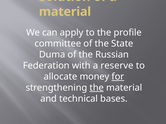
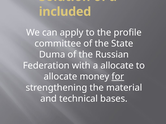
material: material -> included (65, 12)
a reserve: reserve -> allocate (117, 66)
the underline: present -> none (97, 88)
